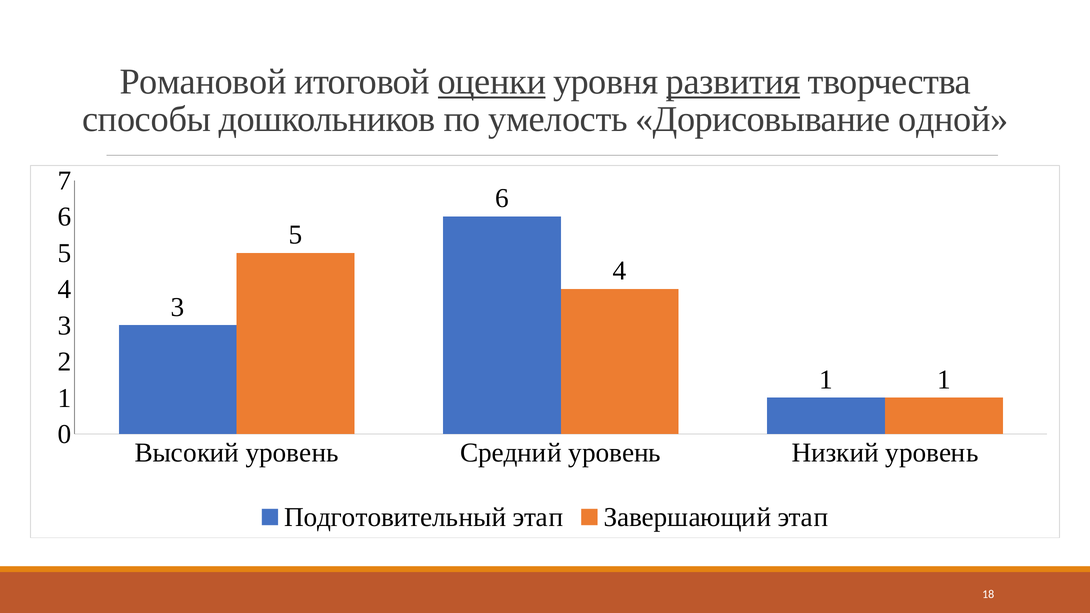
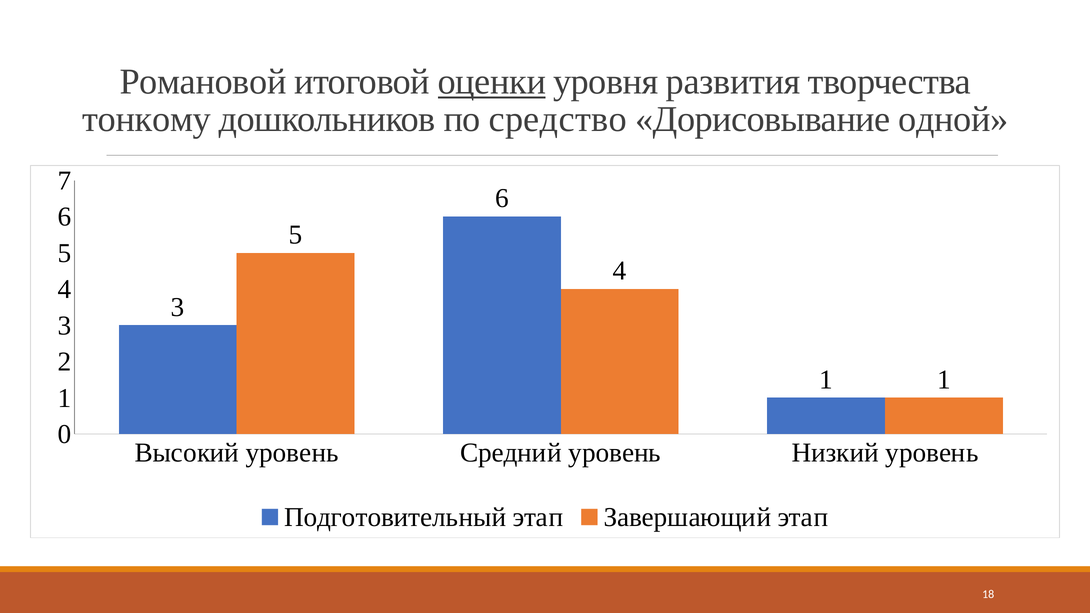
развития underline: present -> none (733, 82)
способы: способы -> тонкому (147, 119)
умелость: умелость -> средство (558, 119)
